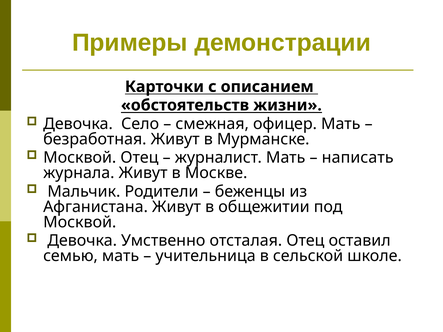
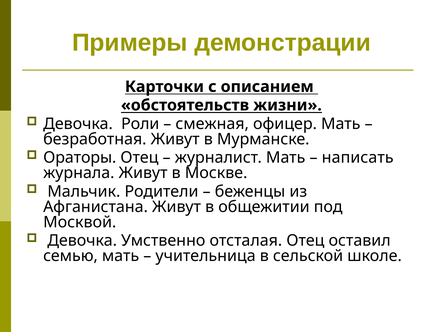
Село: Село -> Роли (140, 124)
Москвой: Москвой -> Ораторы (80, 158)
